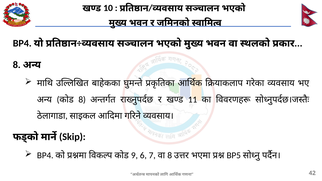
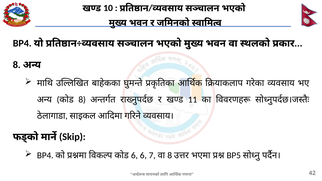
9: 9 -> 6 (134, 155)
